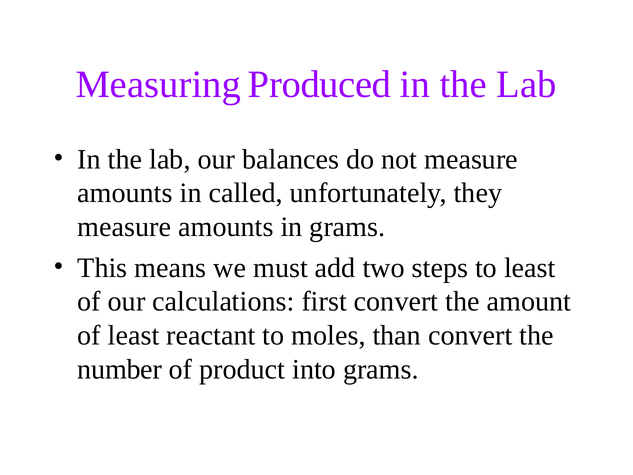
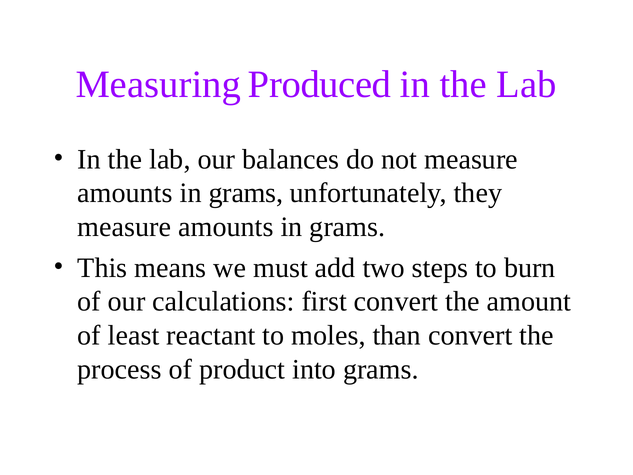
called: called -> grams (246, 193)
to least: least -> burn (530, 268)
number: number -> process (120, 369)
